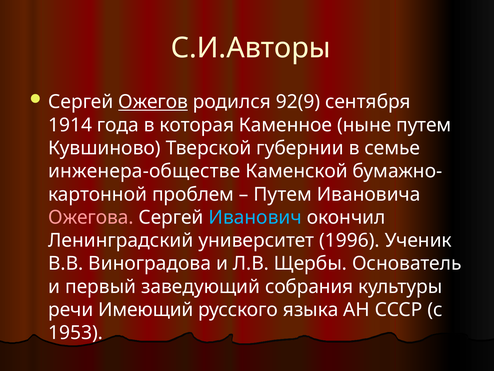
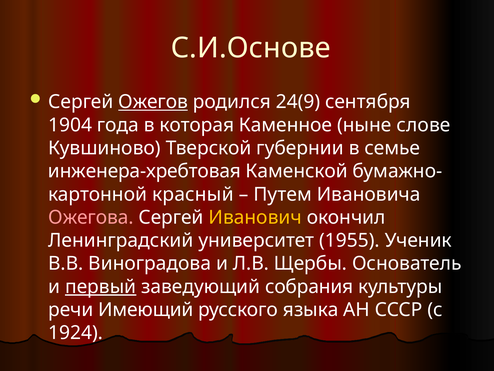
С.И.Авторы: С.И.Авторы -> С.И.Основе (251, 48)
92(9: 92(9 -> 24(9 (298, 102)
1914: 1914 -> 1904 (70, 125)
ныне путем: путем -> слове (424, 125)
инженера-обществе: инженера-обществе -> инженера-хребтовая (144, 171)
проблем: проблем -> красный (193, 194)
Иванович colour: light blue -> yellow (255, 217)
1996: 1996 -> 1955 (349, 240)
первый underline: none -> present (101, 286)
1953: 1953 -> 1924 (76, 332)
